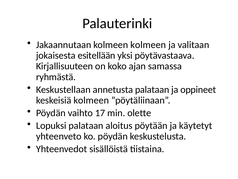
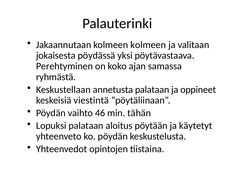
esitellään: esitellään -> pöydässä (96, 55)
Kirjallisuuteen: Kirjallisuuteen -> Perehtyminen (64, 66)
keskeisiä kolmeen: kolmeen -> viestintä (91, 100)
17: 17 -> 46 (100, 113)
olette: olette -> tähän (139, 113)
sisällöistä: sisällöistä -> opintojen (109, 149)
